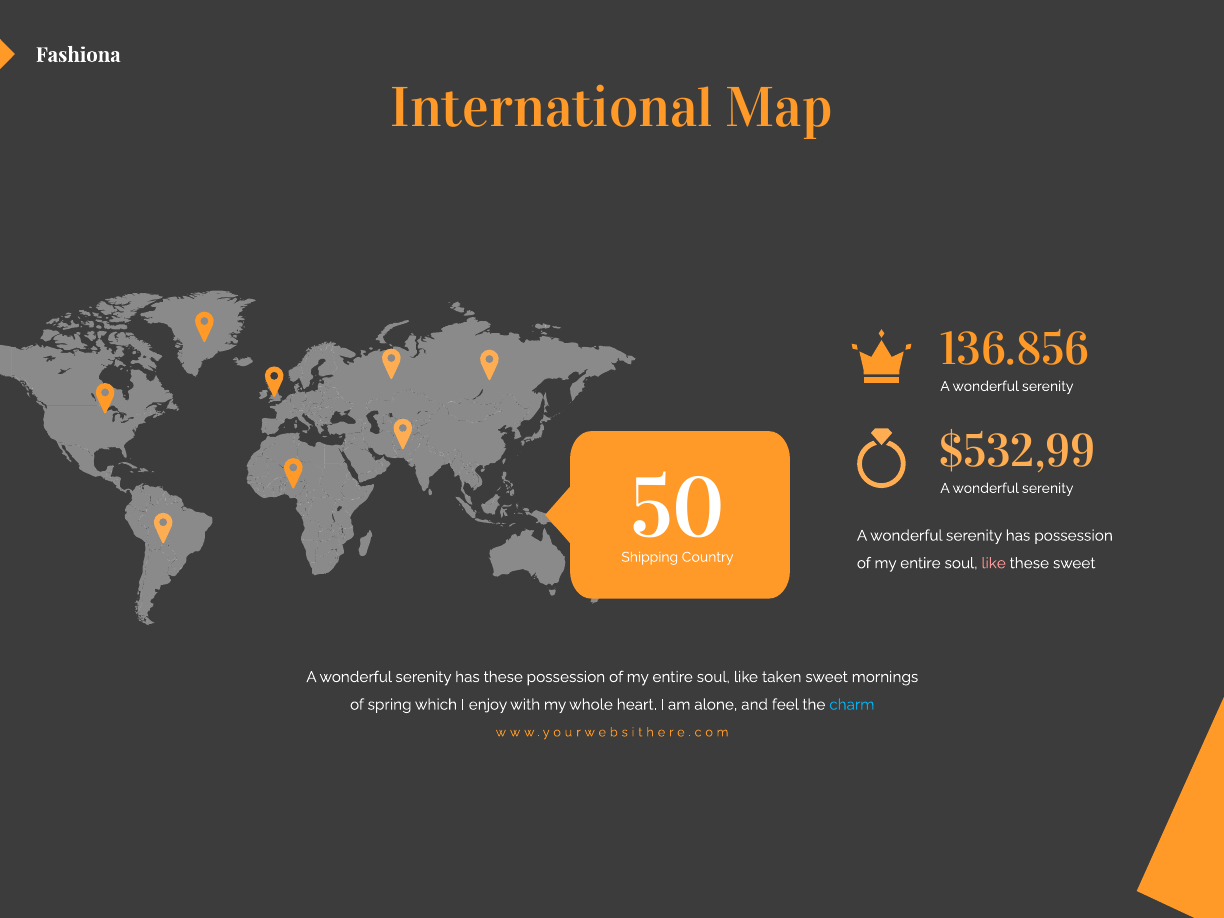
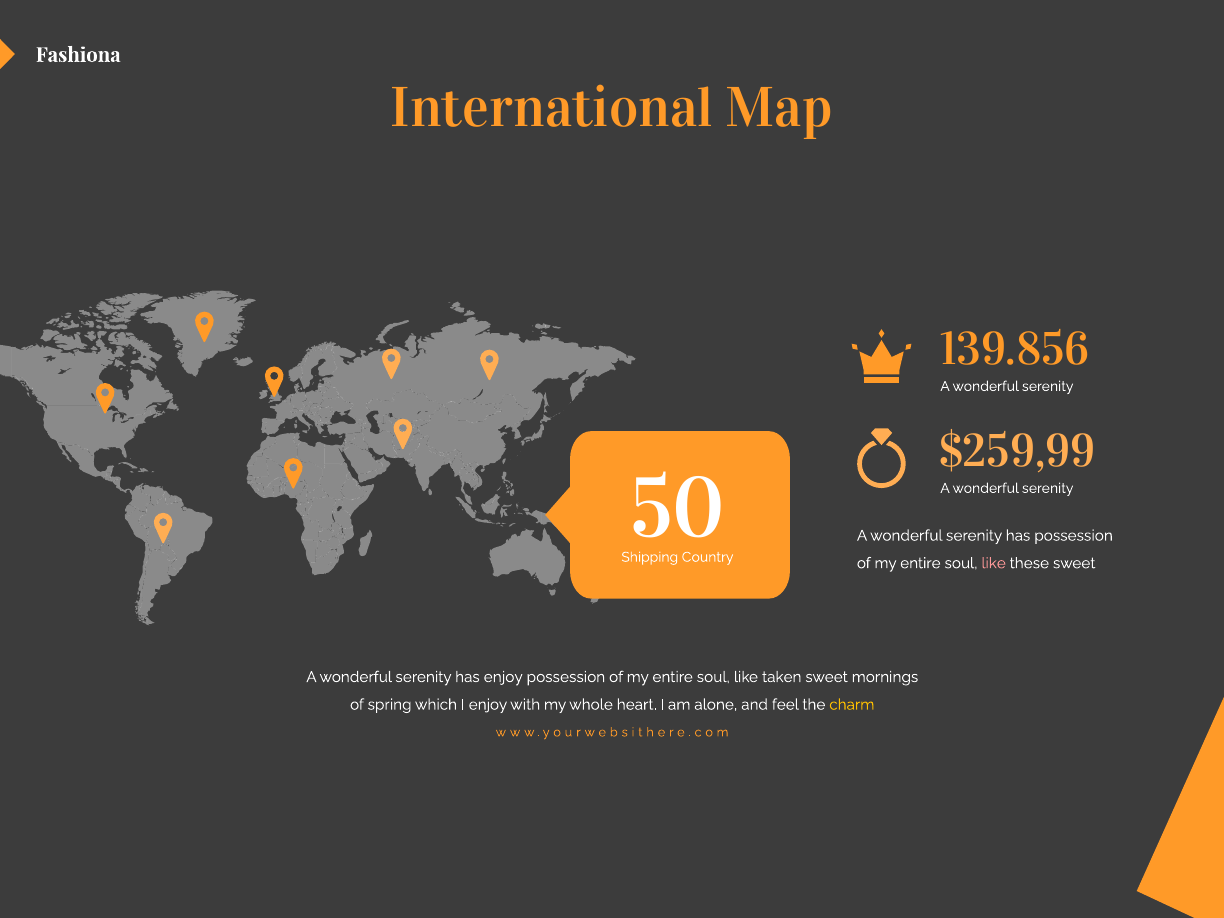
136.856: 136.856 -> 139.856 (1015, 350)
$532,99: $532,99 -> $259,99 (1018, 452)
has these: these -> enjoy (503, 677)
charm colour: light blue -> yellow (852, 705)
